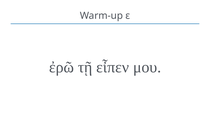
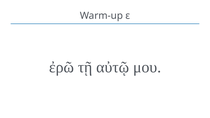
εἶπεν: εἶπεν -> αὐτῷ (113, 67)
